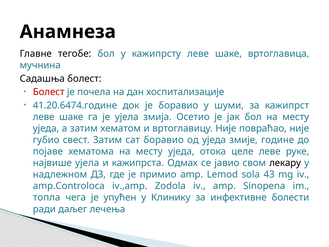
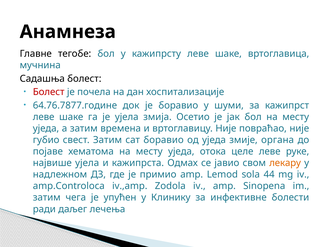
41.20.6474.године: 41.20.6474.године -> 64.76.7877.године (75, 105)
хематом: хематом -> времена (121, 128)
године: године -> органа (278, 140)
лекару colour: black -> orange (285, 163)
43: 43 -> 44 (269, 174)
топла: топла -> затим (47, 197)
